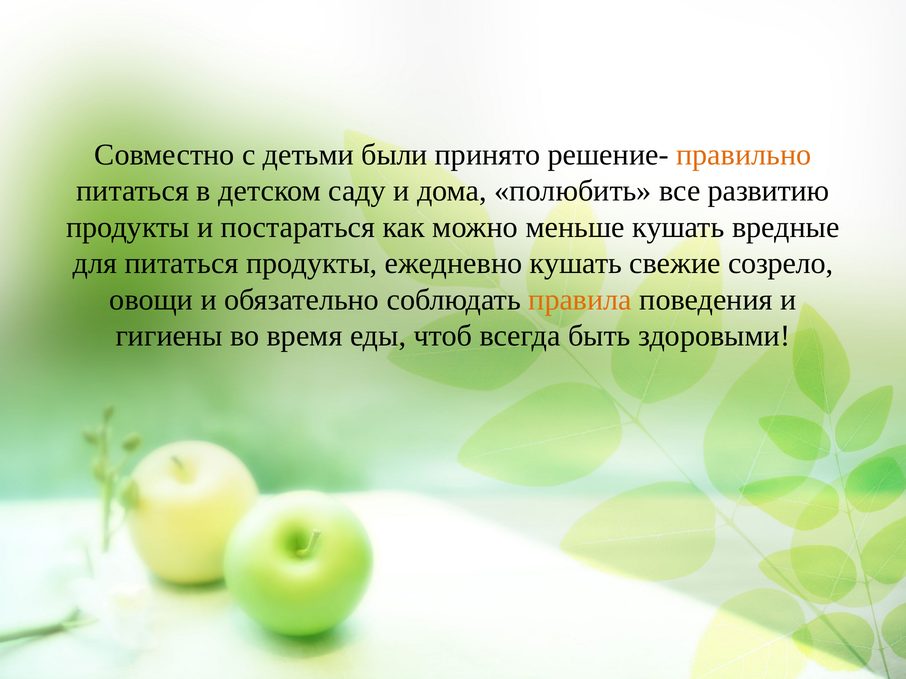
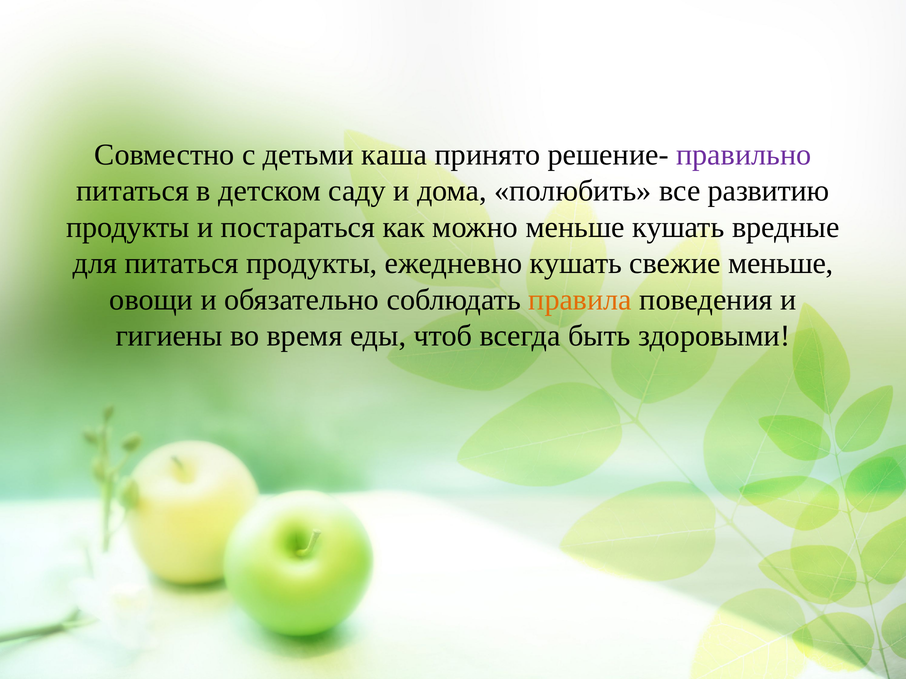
были: были -> каша (394, 155)
правильно colour: orange -> purple (744, 155)
свежие созрело: созрело -> меньше (781, 264)
